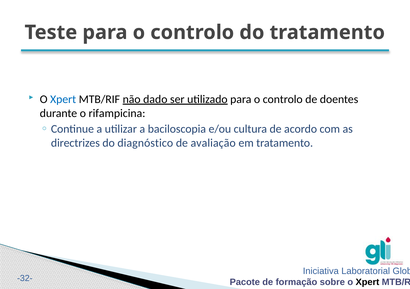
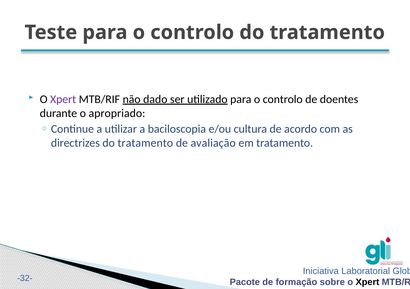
Xpert colour: blue -> purple (63, 99)
rifampicina: rifampicina -> apropriado (117, 113)
directrizes do diagnóstico: diagnóstico -> tratamento (145, 143)
